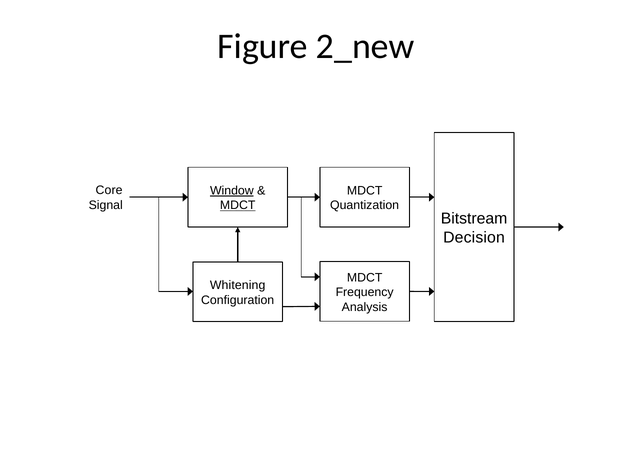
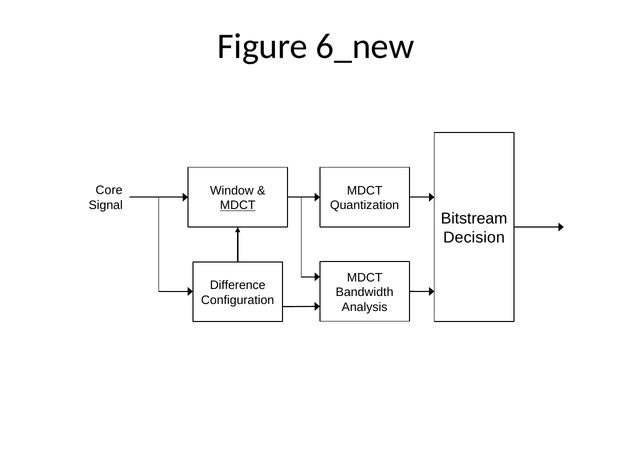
2_new: 2_new -> 6_new (365, 46)
Window underline: present -> none (232, 191)
Whitening: Whitening -> Difference (238, 285)
Frequency: Frequency -> Bandwidth (365, 292)
